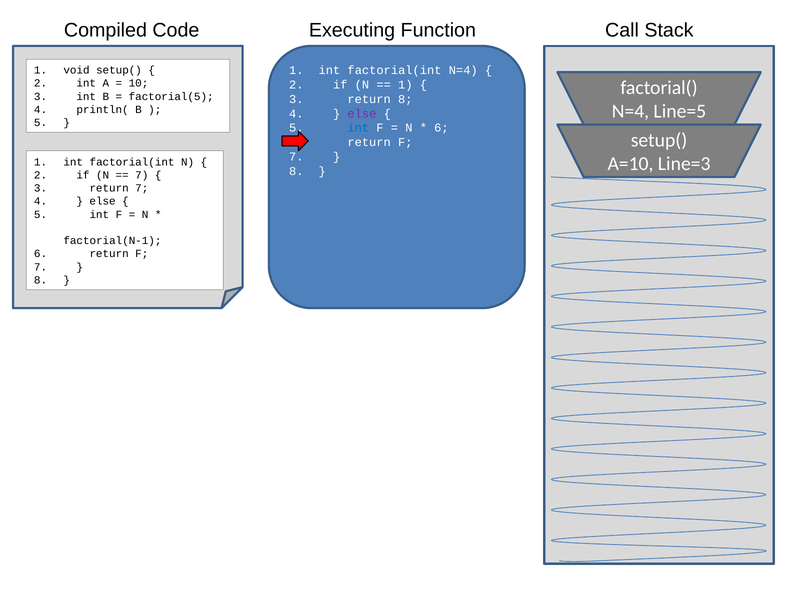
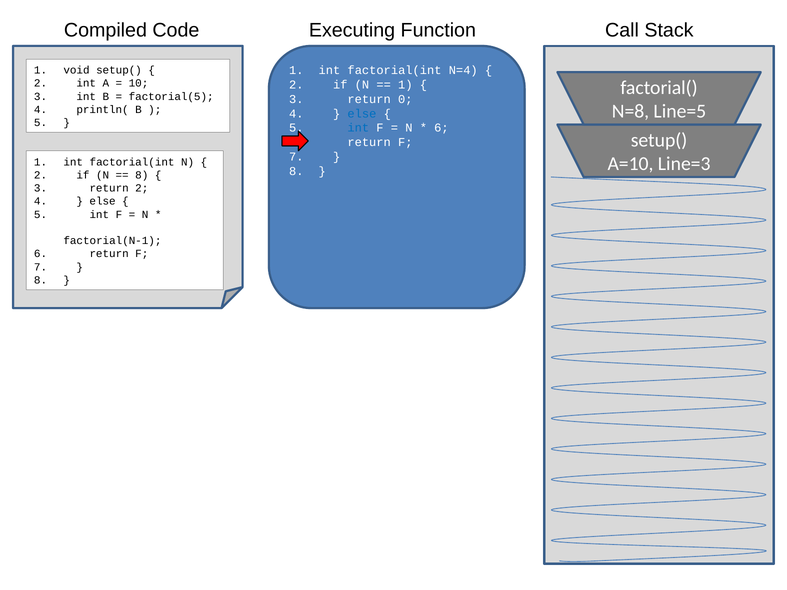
return 8: 8 -> 0 (405, 99)
N=4: N=4 -> N=8 (630, 112)
else colour: purple -> blue (362, 114)
7: 7 -> 8 (142, 175)
return 7: 7 -> 2 (142, 188)
